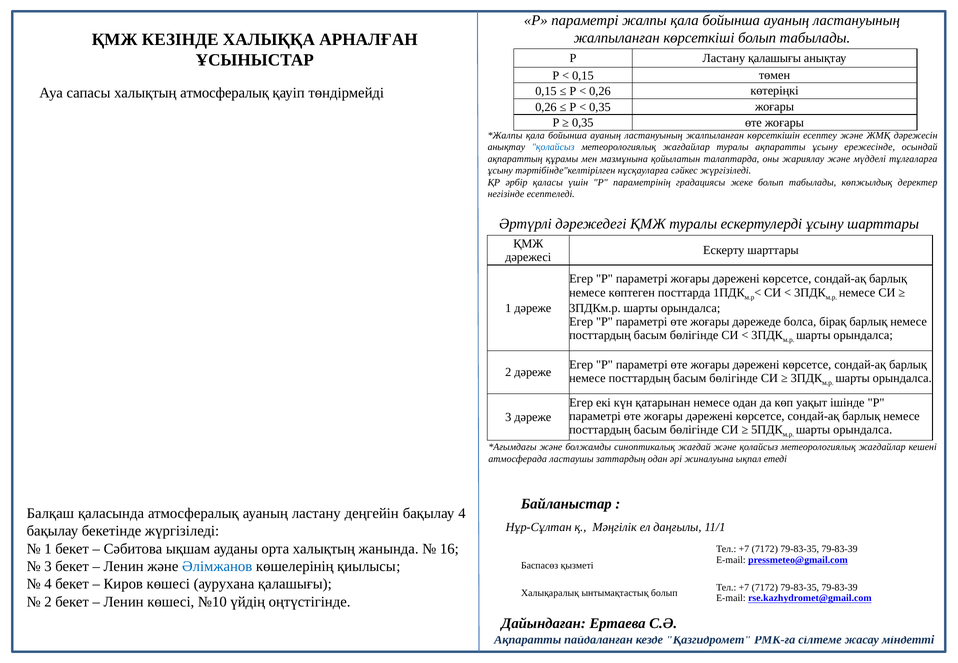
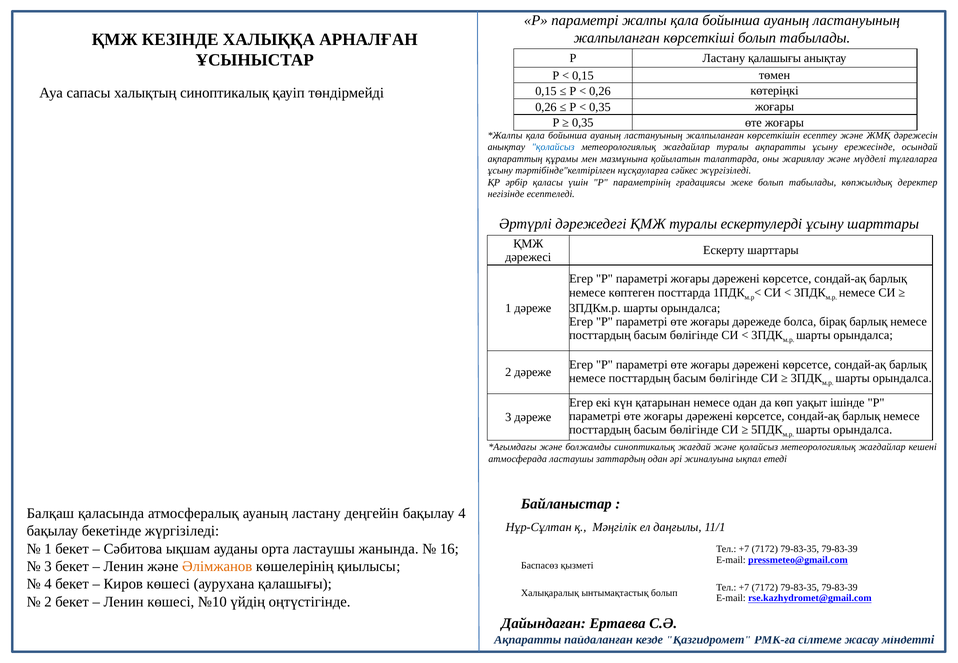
халықтың атмосфералық: атмосфералық -> синоптикалық (225, 93)
орта халықтың: халықтың -> ластаушы (324, 549)
Әлімжанов colour: blue -> orange (217, 567)
